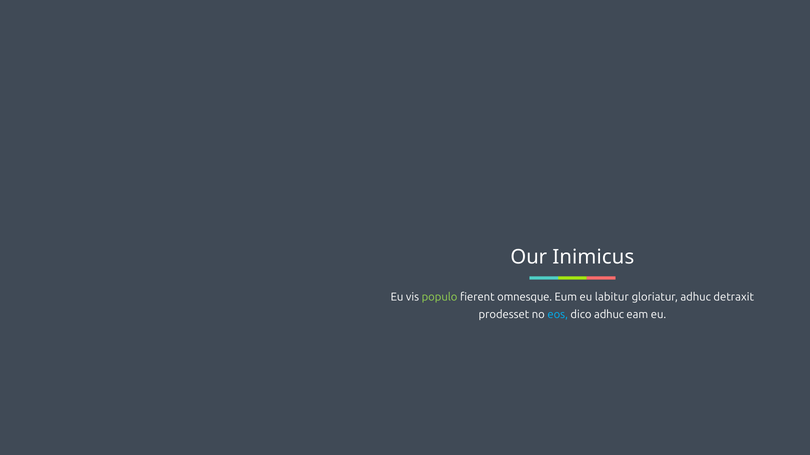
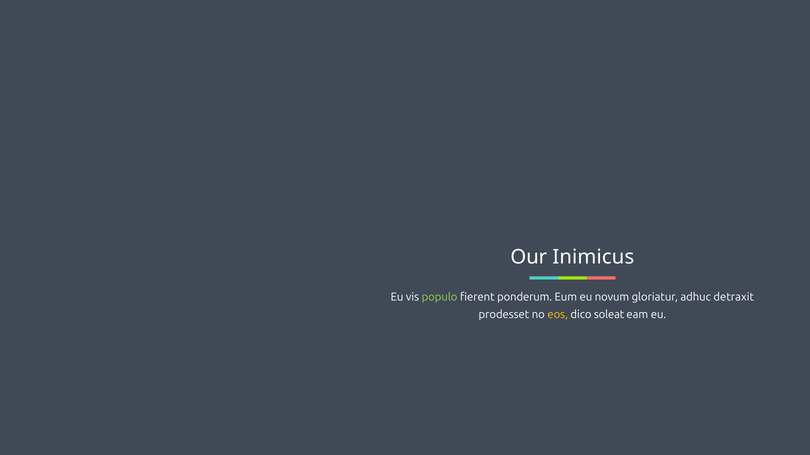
omnesque: omnesque -> ponderum (525, 298)
labitur: labitur -> novum (612, 298)
eos colour: light blue -> yellow (558, 315)
dico adhuc: adhuc -> soleat (609, 315)
